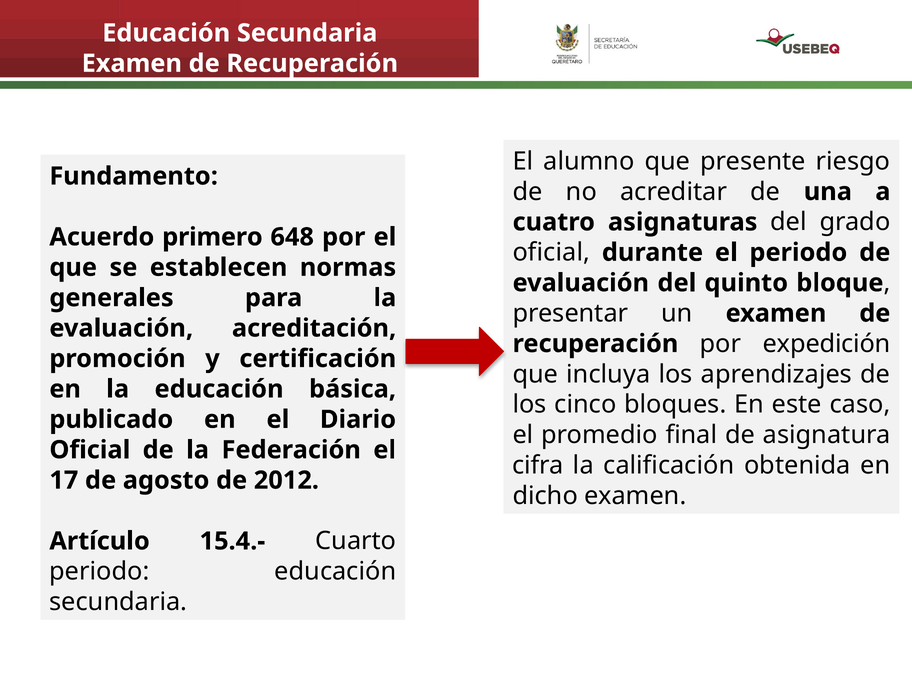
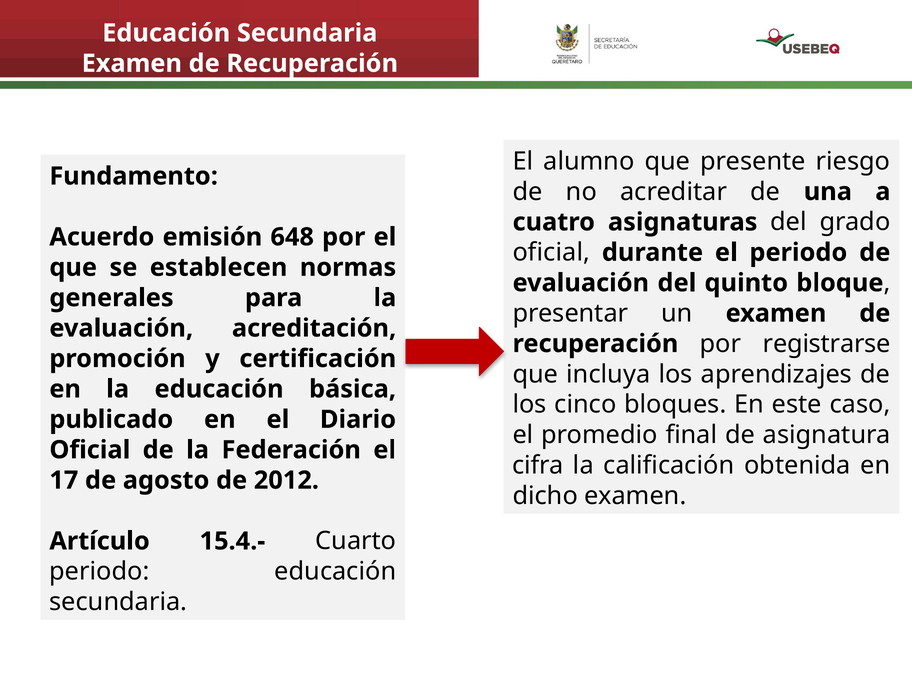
primero: primero -> emisión (212, 237)
expedición: expedición -> registrarse (827, 344)
